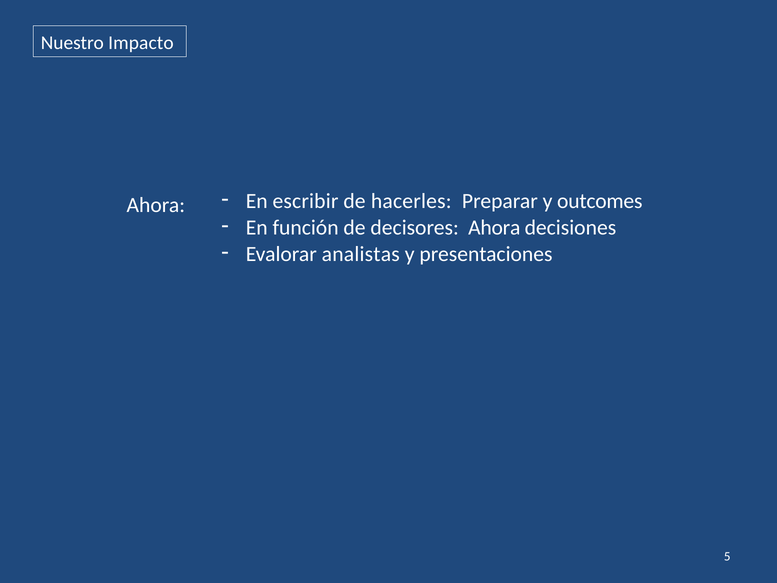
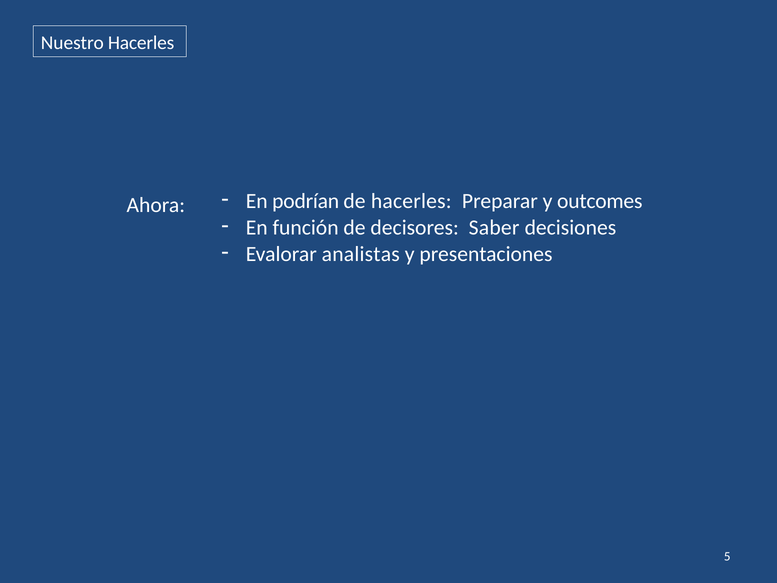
Nuestro Impacto: Impacto -> Hacerles (141, 43)
escribir: escribir -> podrían (306, 201)
decisores Ahora: Ahora -> Saber (494, 228)
